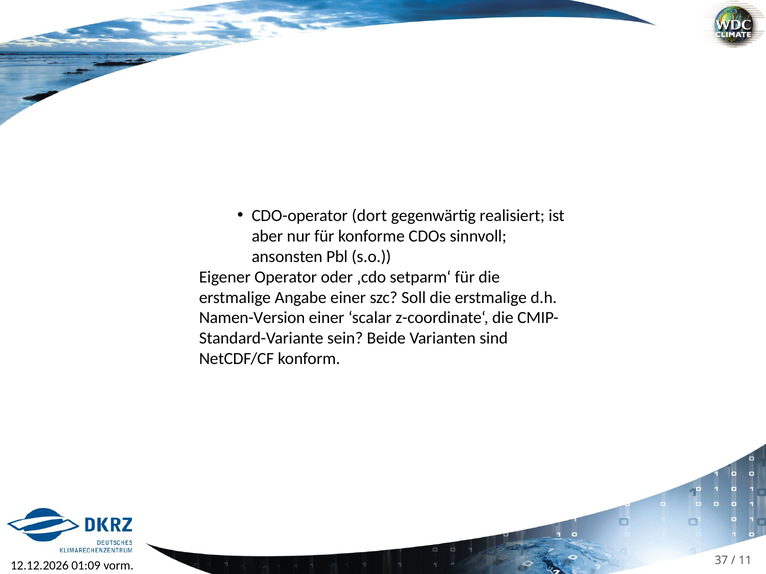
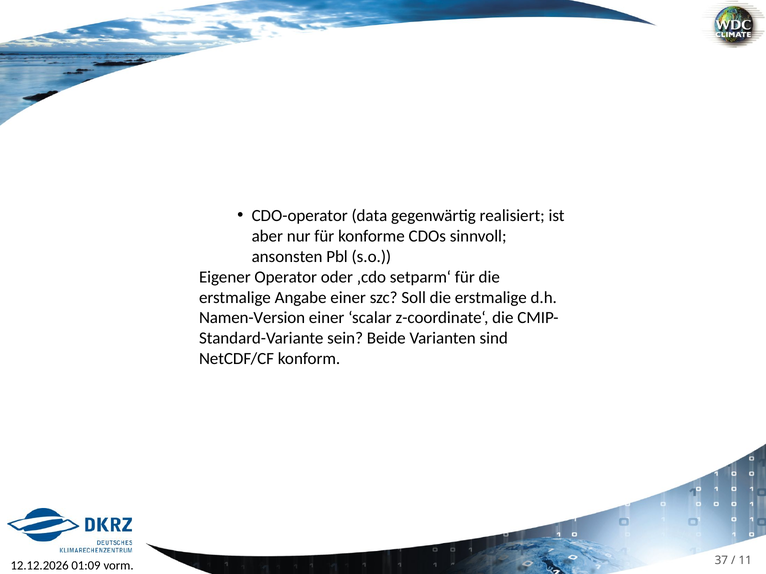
dort: dort -> data (369, 216)
